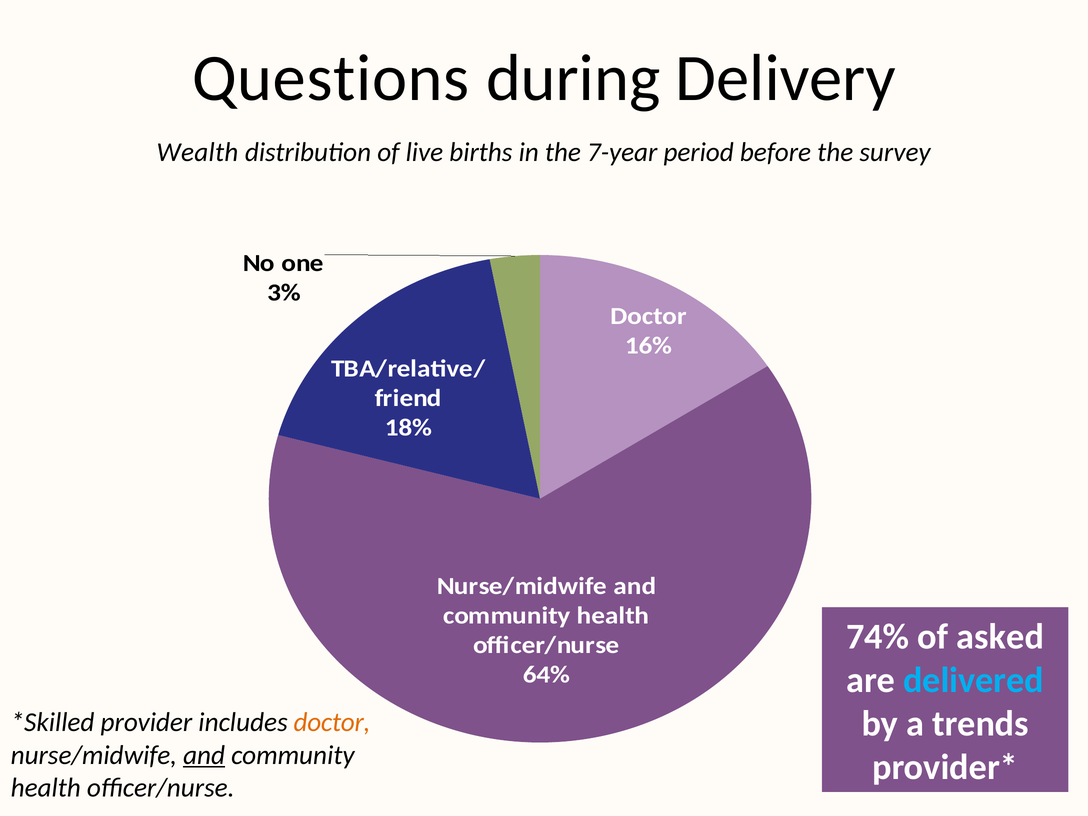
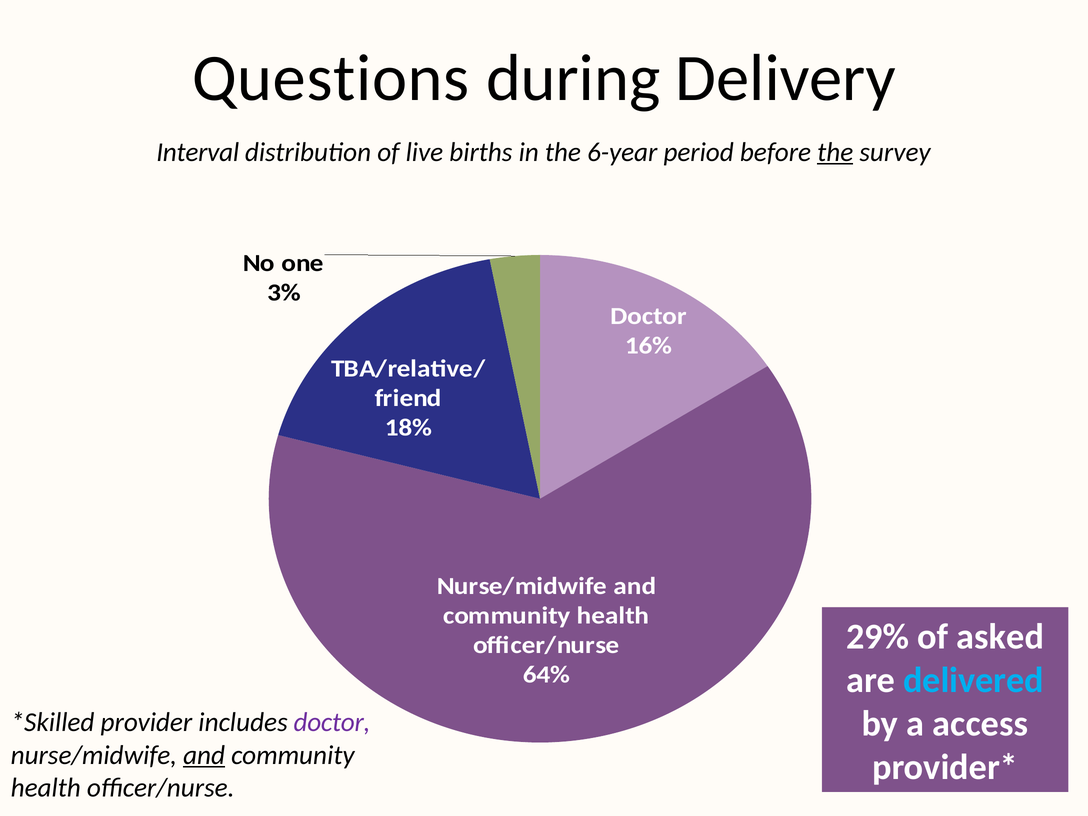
Wealth: Wealth -> Interval (198, 152)
7-year: 7-year -> 6-year (622, 152)
the underline: none -> present (835, 152)
74%: 74% -> 29% (878, 637)
trends: trends -> access (980, 724)
doctor colour: orange -> purple (332, 722)
